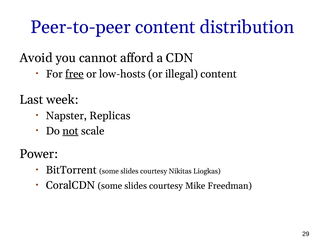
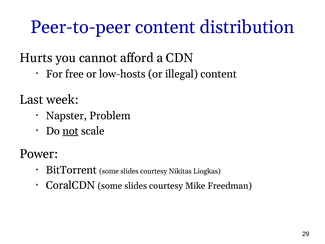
Avoid: Avoid -> Hurts (36, 58)
free underline: present -> none (74, 74)
Replicas: Replicas -> Problem (110, 116)
